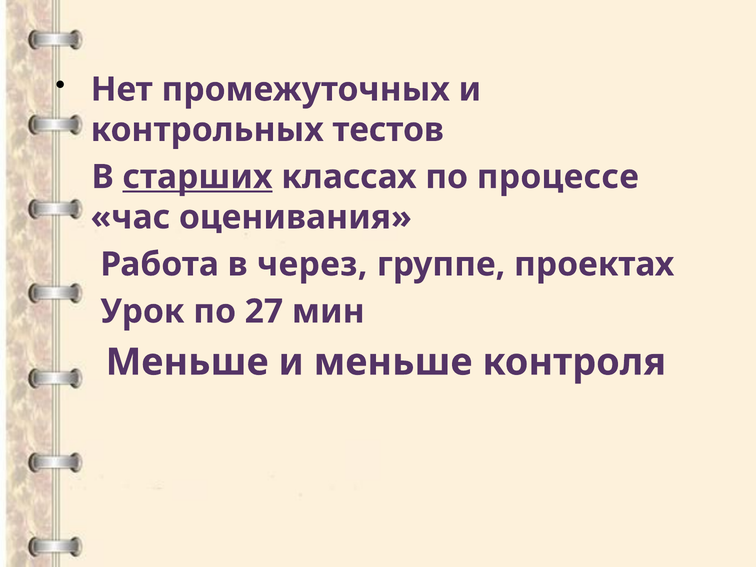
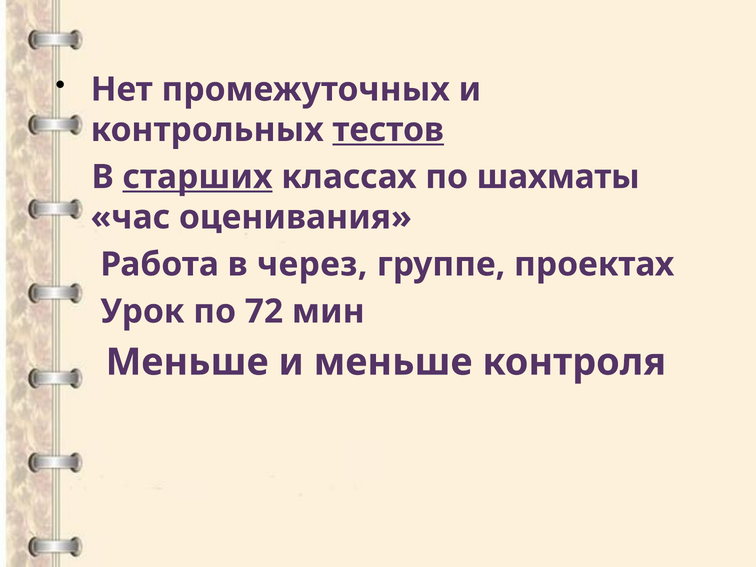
тестов underline: none -> present (388, 130)
процессе: процессе -> шахматы (558, 177)
27: 27 -> 72 (264, 311)
